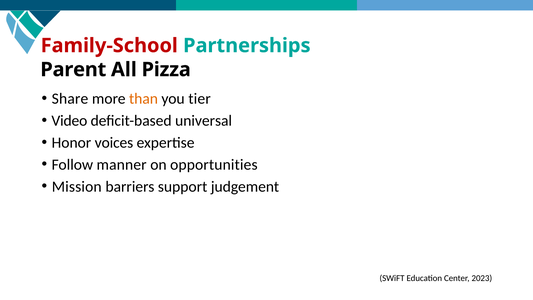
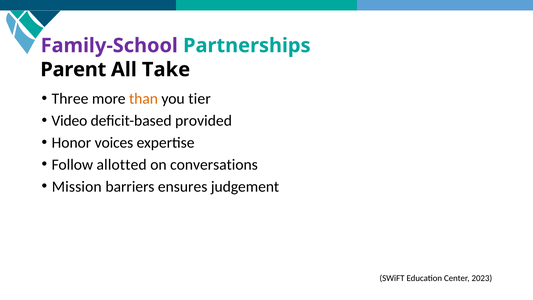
Family-School colour: red -> purple (109, 46)
Pizza: Pizza -> Take (166, 70)
Share: Share -> Three (70, 99)
universal: universal -> provided (204, 121)
manner: manner -> allotted (122, 165)
opportunities: opportunities -> conversations (214, 165)
support: support -> ensures (183, 187)
